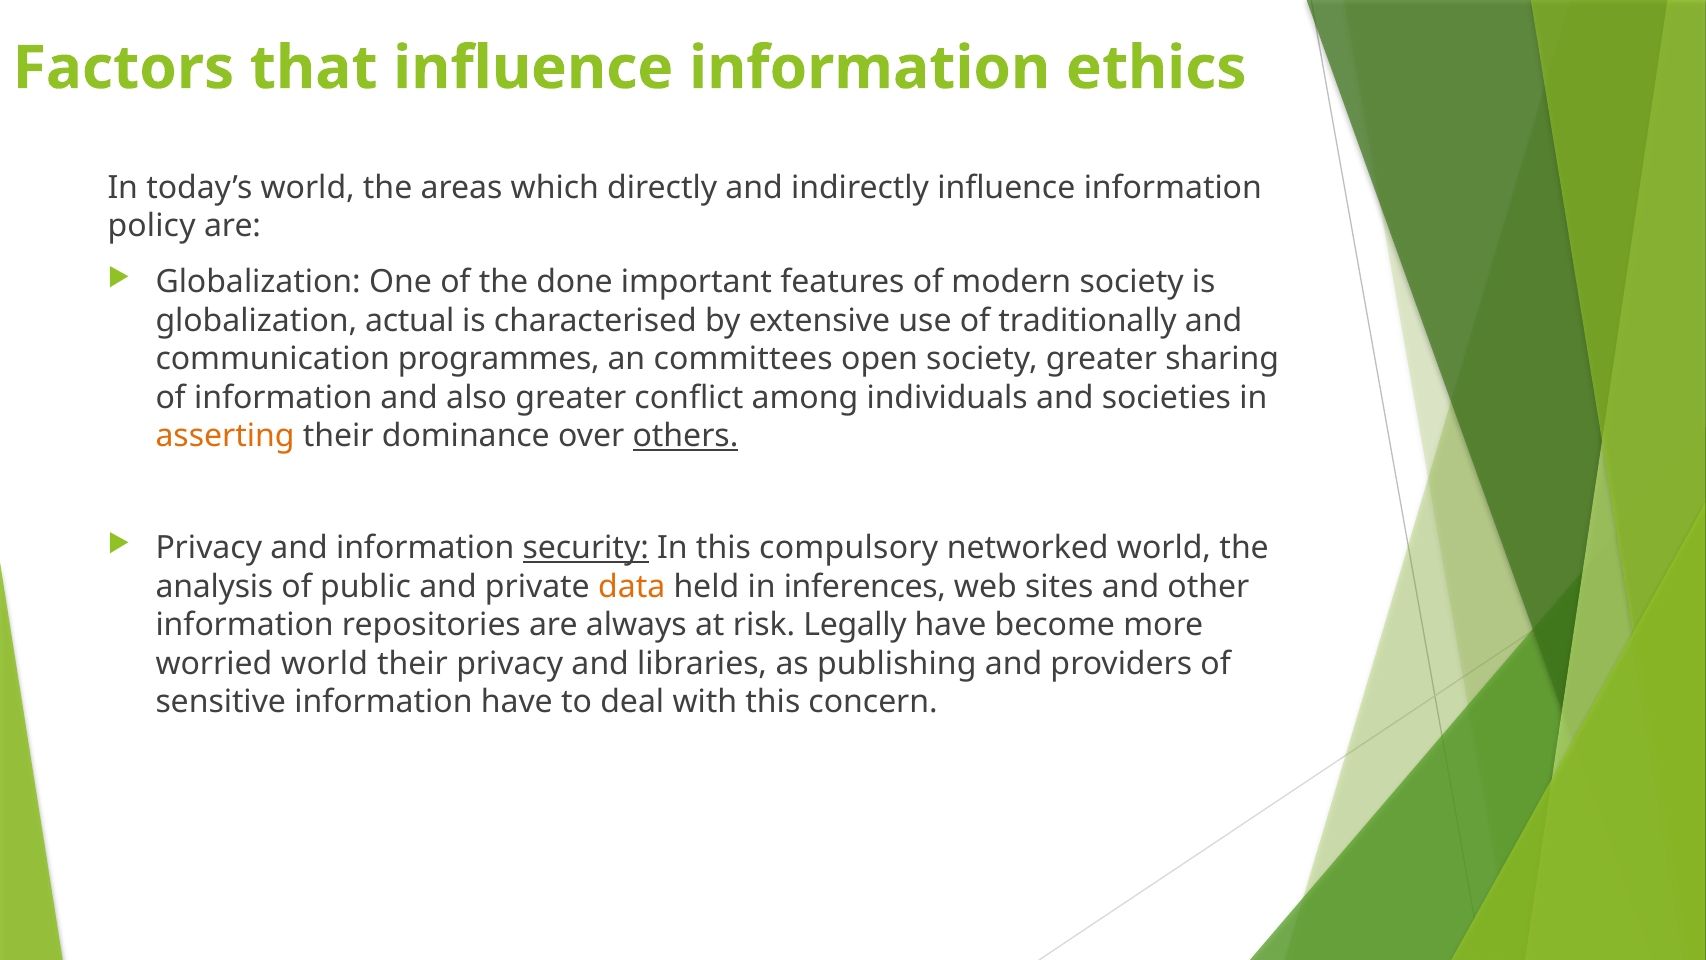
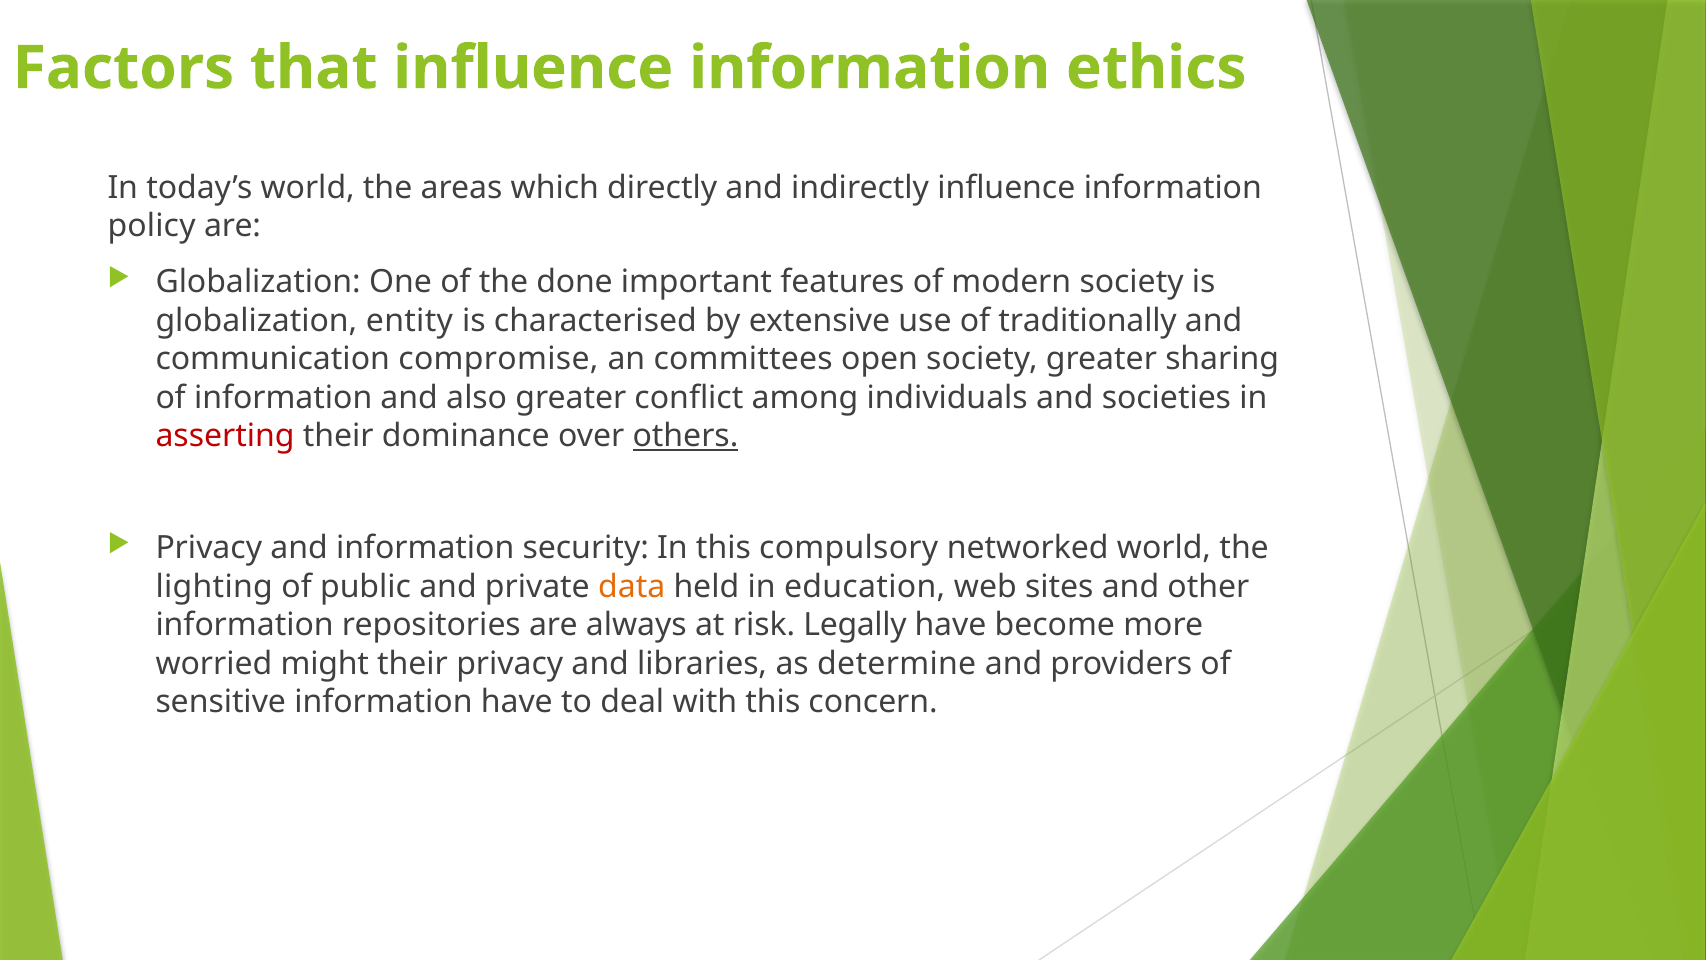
actual: actual -> entity (409, 321)
programmes: programmes -> compromise (498, 359)
asserting colour: orange -> red (225, 436)
security underline: present -> none (586, 548)
analysis: analysis -> lighting (214, 587)
inferences: inferences -> education (865, 587)
worried world: world -> might (325, 663)
publishing: publishing -> determine (897, 663)
